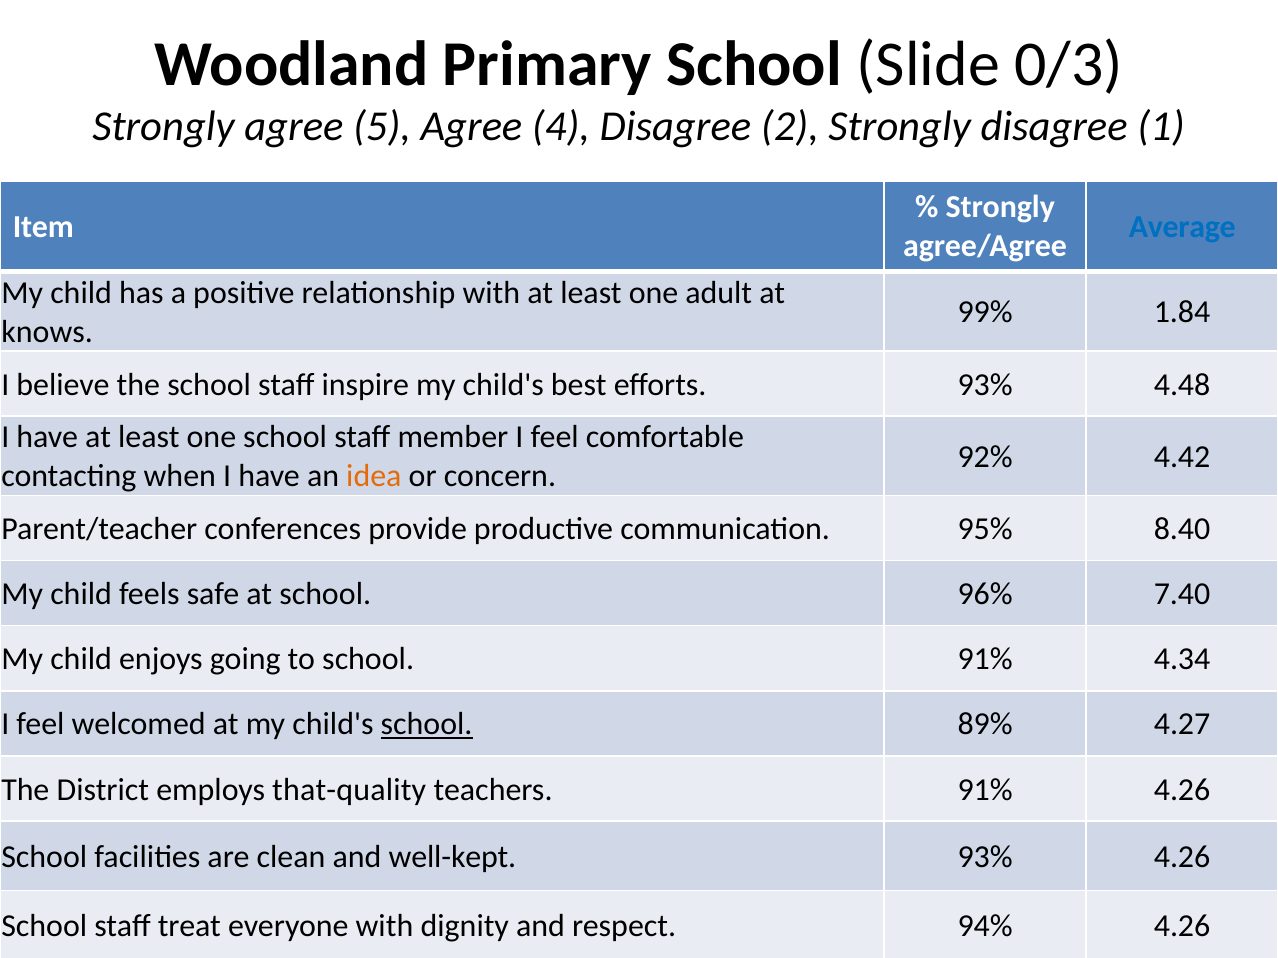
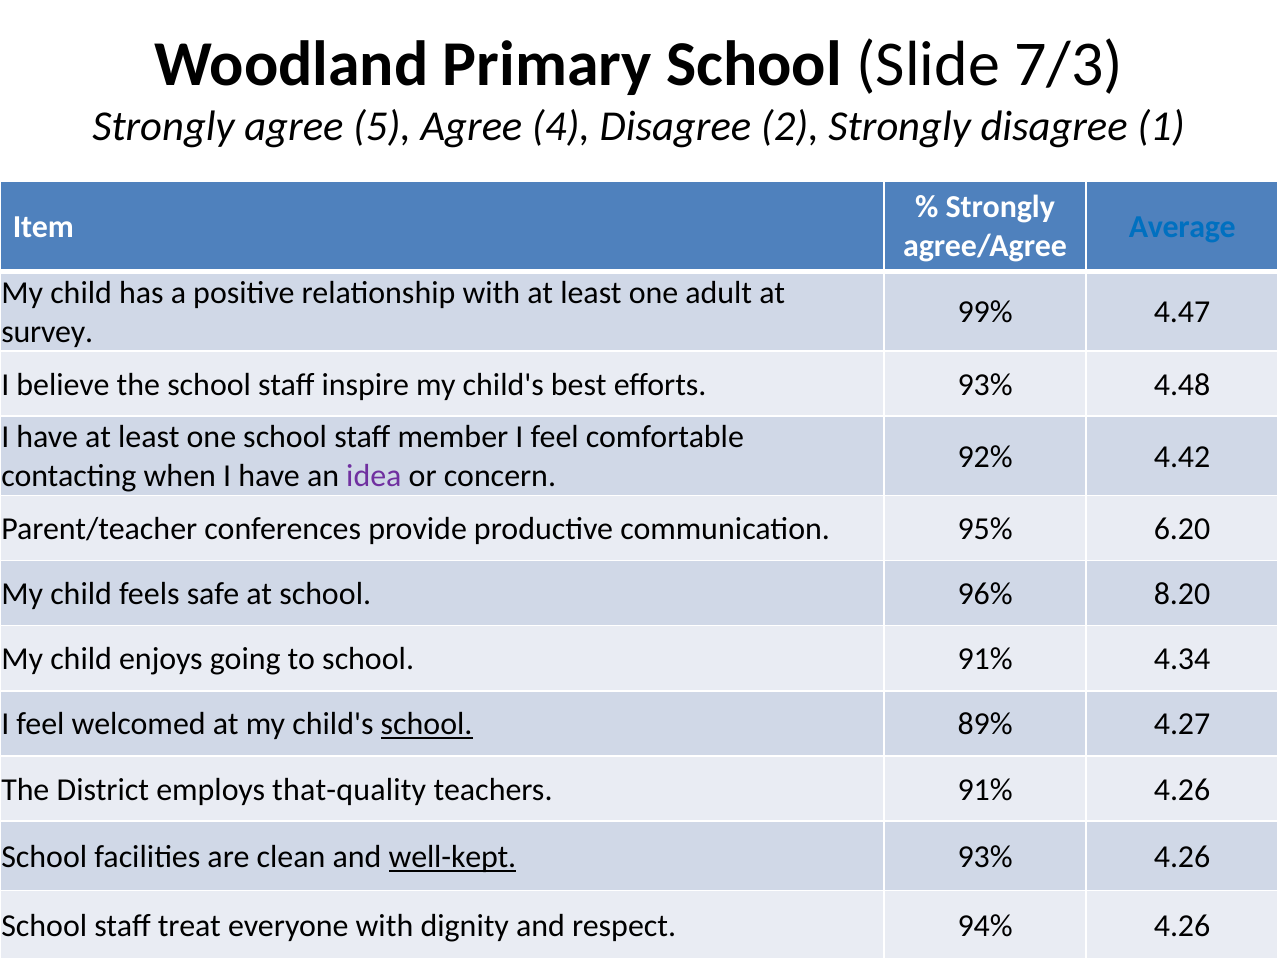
0/3: 0/3 -> 7/3 (1069, 64)
1.84: 1.84 -> 4.47 (1182, 313)
knows: knows -> survey (47, 332)
idea colour: orange -> purple (374, 477)
8.40: 8.40 -> 6.20 (1182, 529)
7.40: 7.40 -> 8.20 (1182, 594)
well-kept underline: none -> present (452, 857)
